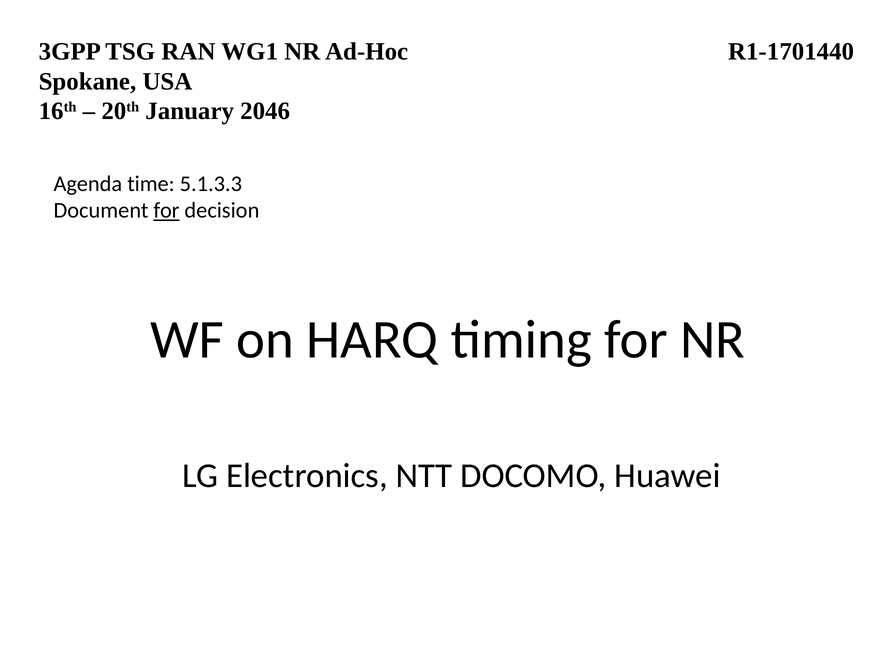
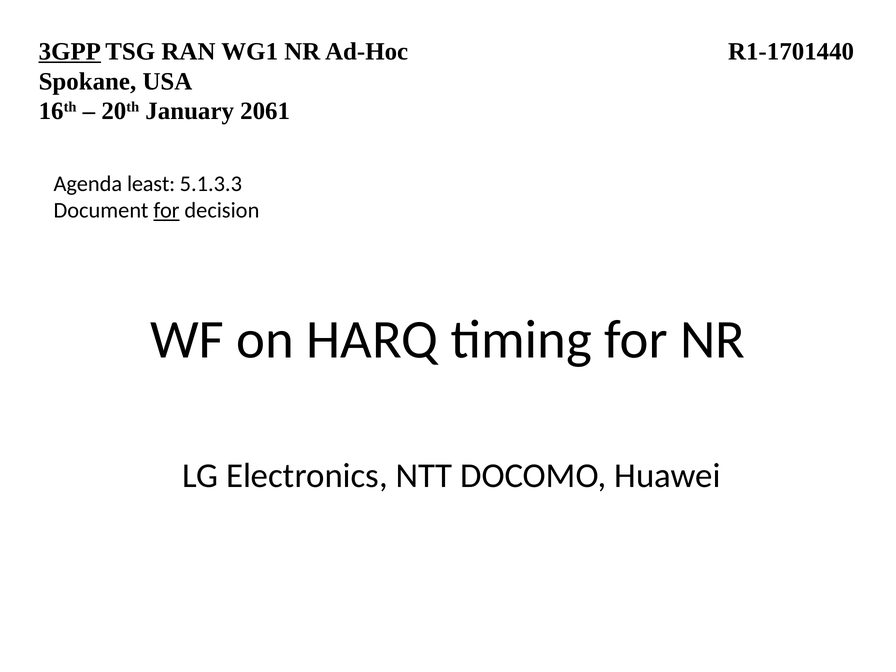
3GPP underline: none -> present (70, 51)
2046: 2046 -> 2061 (265, 111)
time: time -> least (151, 184)
